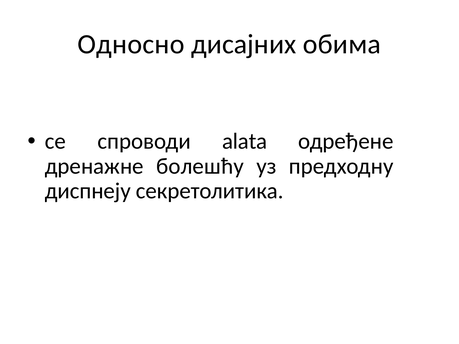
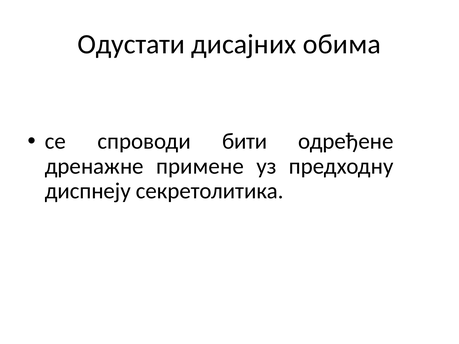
Односно: Односно -> Одустати (131, 44)
alata: alata -> бити (245, 141)
болешћу: болешћу -> примене (200, 166)
